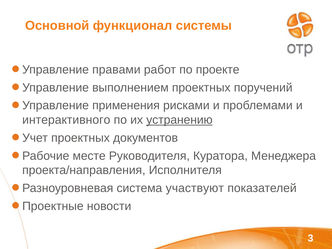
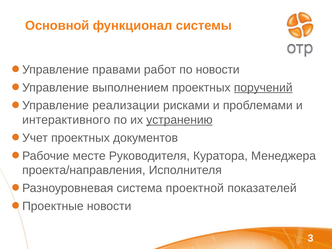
по проекте: проекте -> новости (218, 70)
поручений underline: none -> present (263, 88)
применения: применения -> реализации (126, 106)
участвуют: участвуют -> проектной (195, 188)
